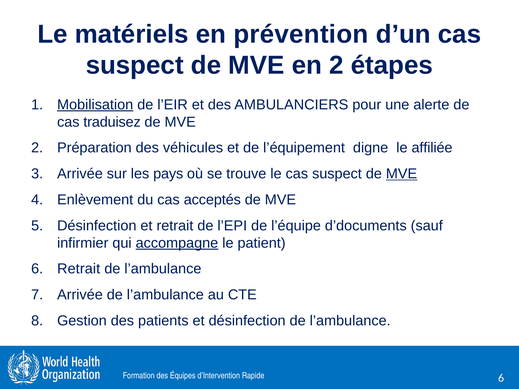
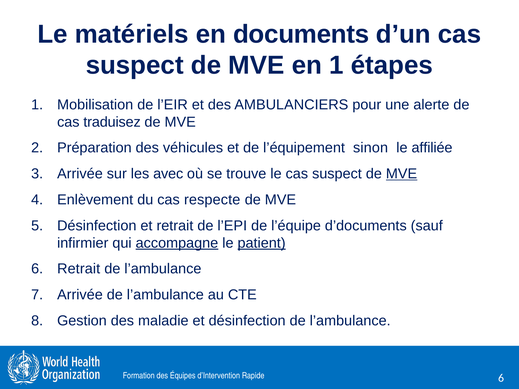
prévention: prévention -> documents (301, 34)
en 2: 2 -> 1 (336, 65)
Mobilisation underline: present -> none (95, 105)
digne: digne -> sinon (371, 148)
pays: pays -> avec (168, 174)
acceptés: acceptés -> respecte (212, 200)
patient underline: none -> present (262, 243)
patients: patients -> maladie (163, 321)
